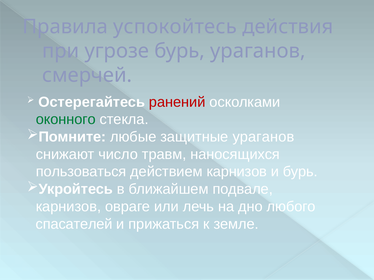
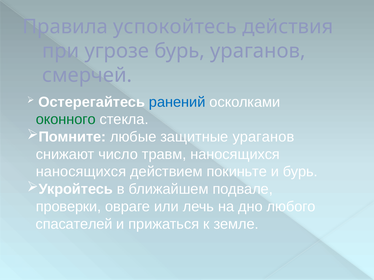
ранений colour: red -> blue (177, 102)
пользоваться: пользоваться -> наносящихся (81, 172)
действием карнизов: карнизов -> покиньте (237, 172)
карнизов: карнизов -> проверки (69, 207)
